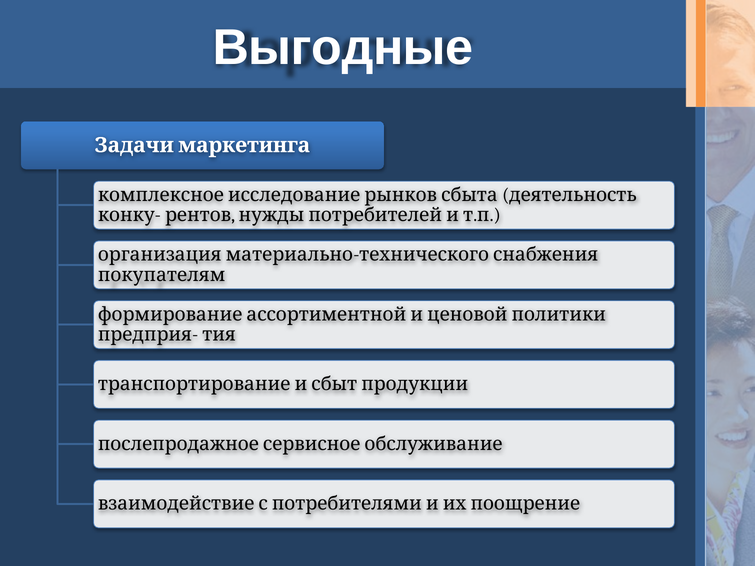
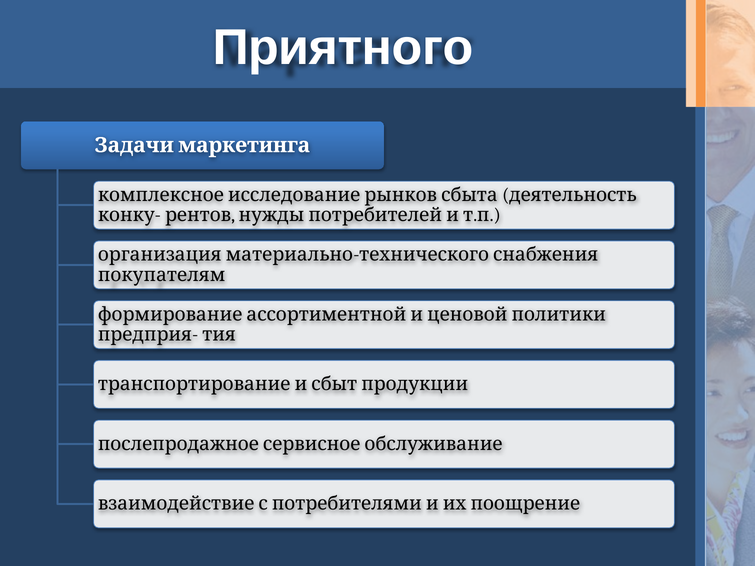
Выгодные: Выгодные -> Приятного (343, 48)
